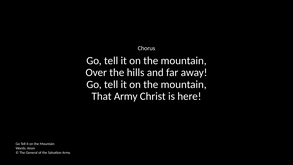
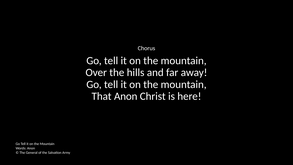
That Army: Army -> Anon (126, 96)
